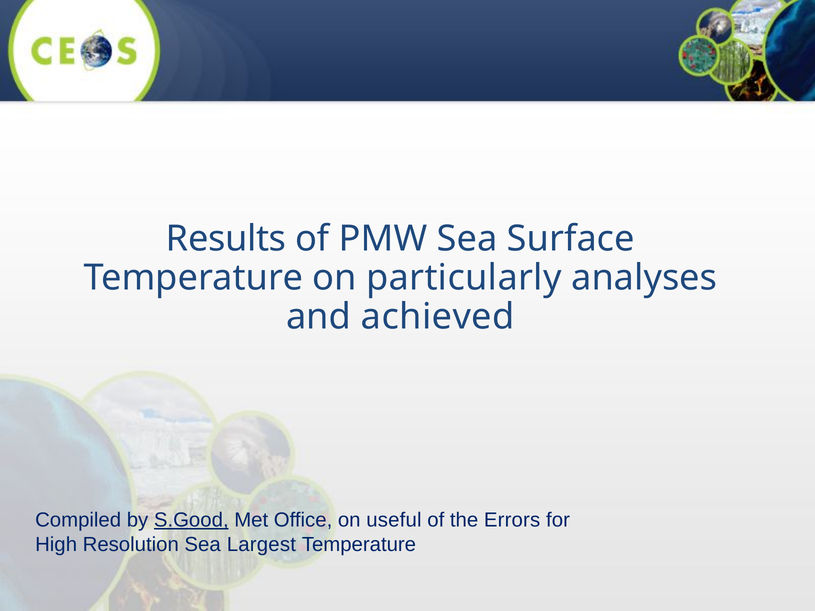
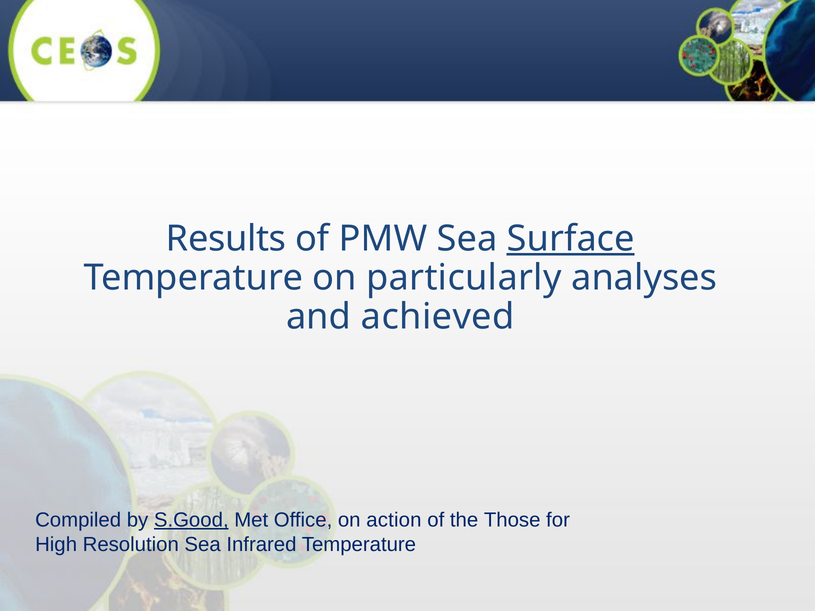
Surface underline: none -> present (571, 239)
useful: useful -> action (394, 520)
Errors: Errors -> Those (512, 520)
Largest: Largest -> Infrared (261, 545)
